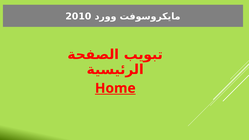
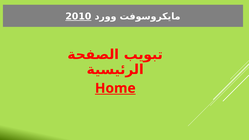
2010 underline: none -> present (78, 16)
